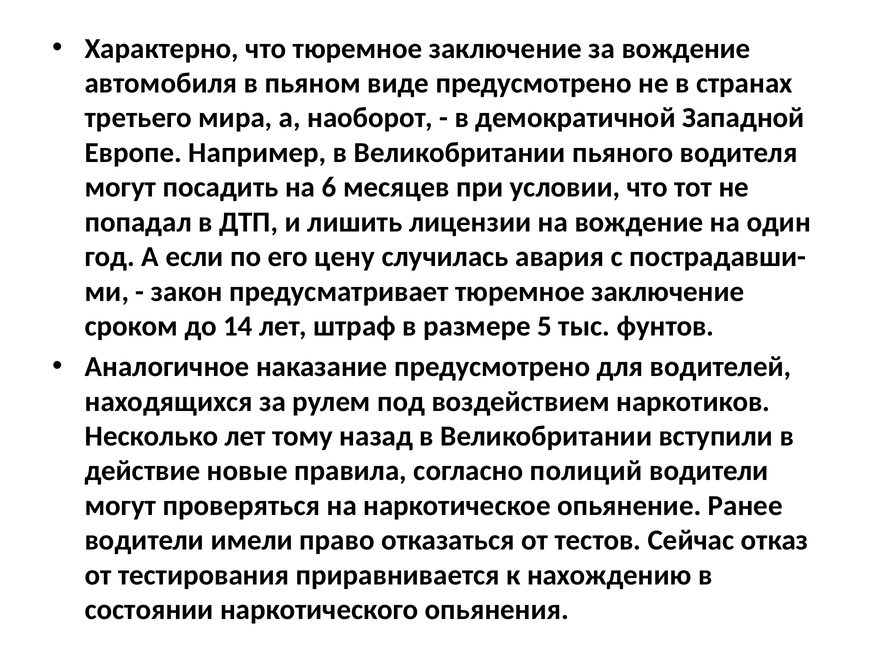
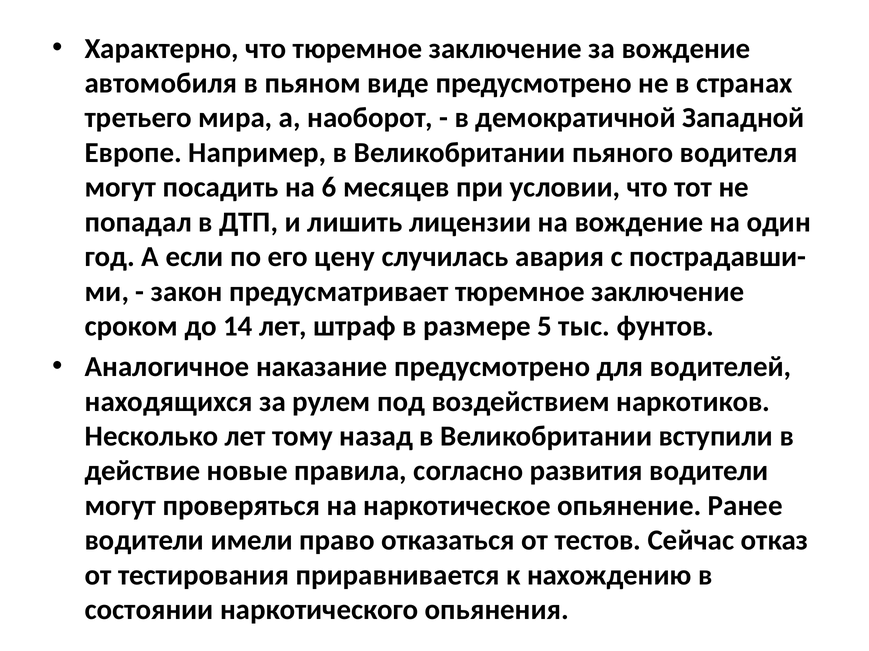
полиций: полиций -> развития (586, 471)
